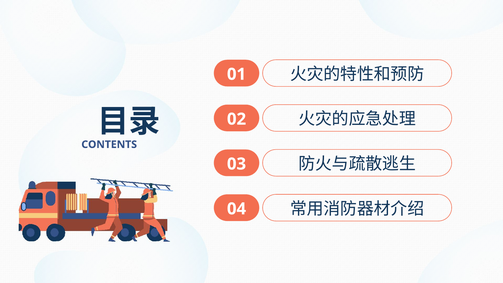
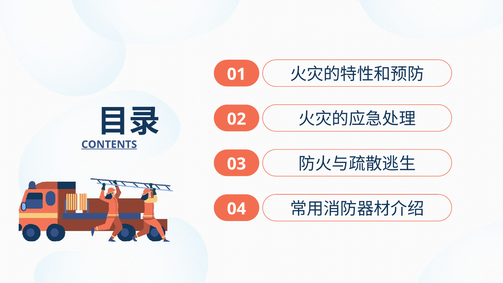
CONTENTS underline: none -> present (109, 144)
